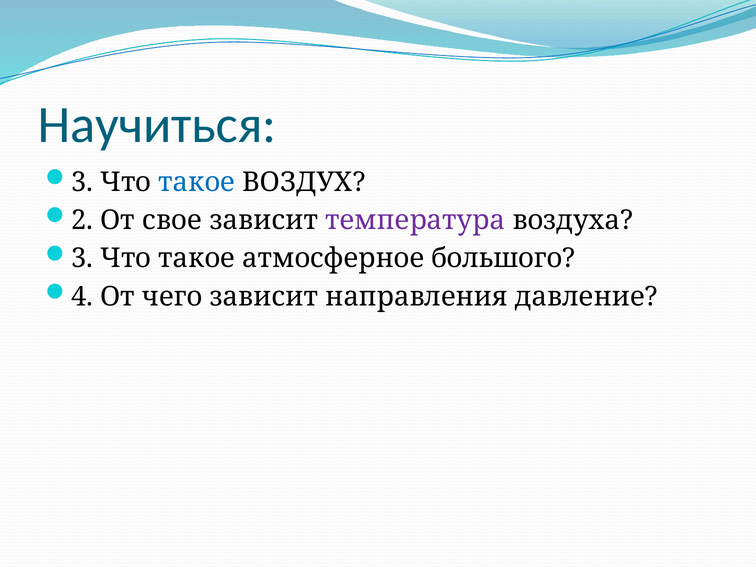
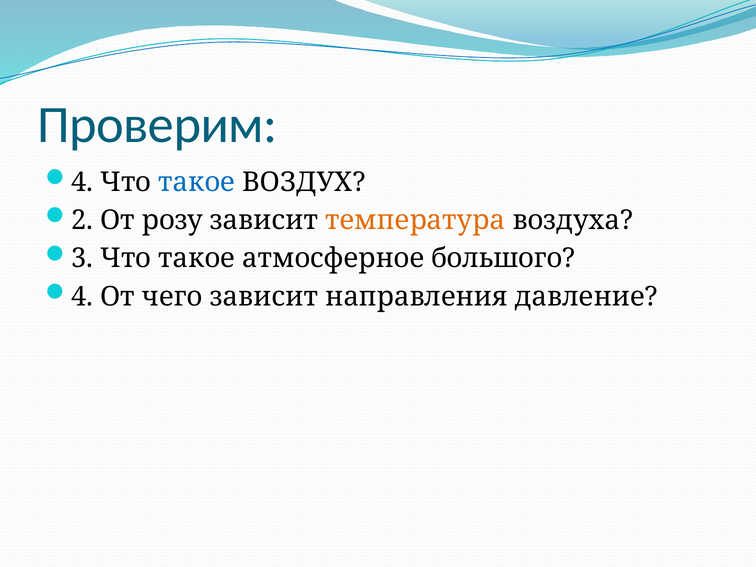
Научиться: Научиться -> Проверим (157, 125)
3: 3 -> 4 (82, 182)
свое: свое -> розу (172, 220)
температура colour: purple -> orange (415, 220)
